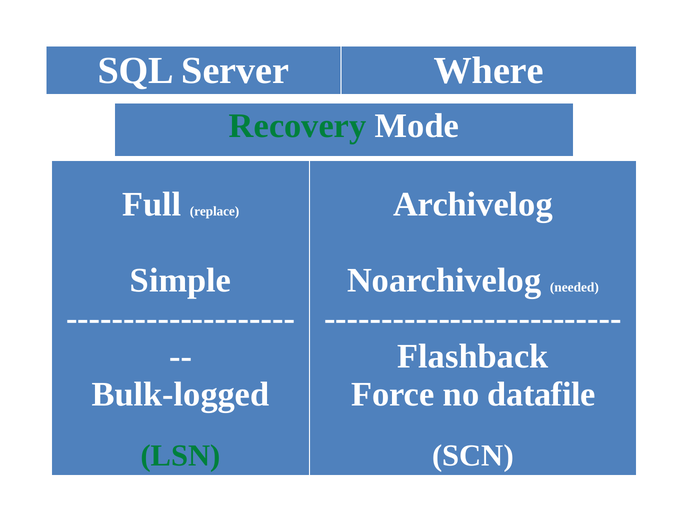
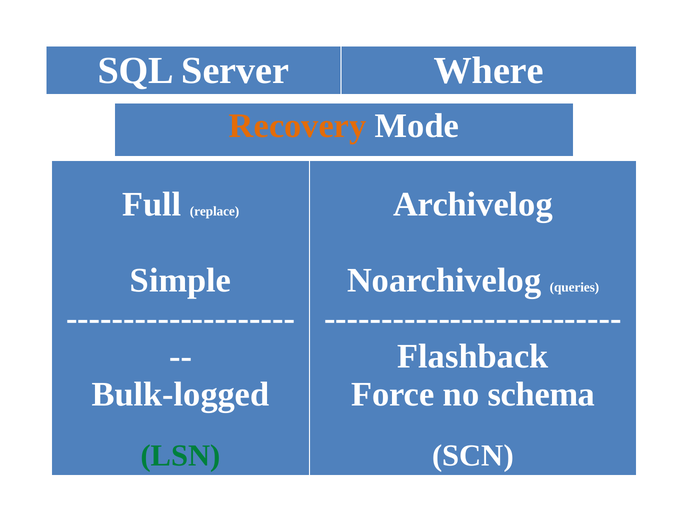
Recovery colour: green -> orange (298, 126)
needed: needed -> queries (574, 287)
datafile: datafile -> schema (542, 395)
